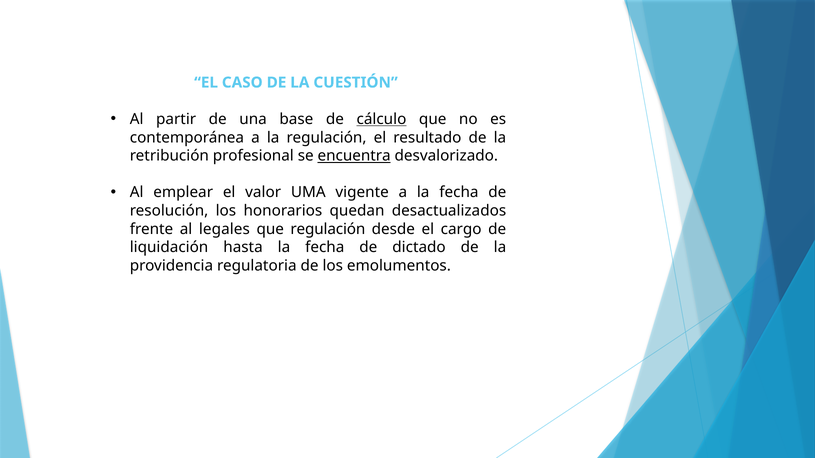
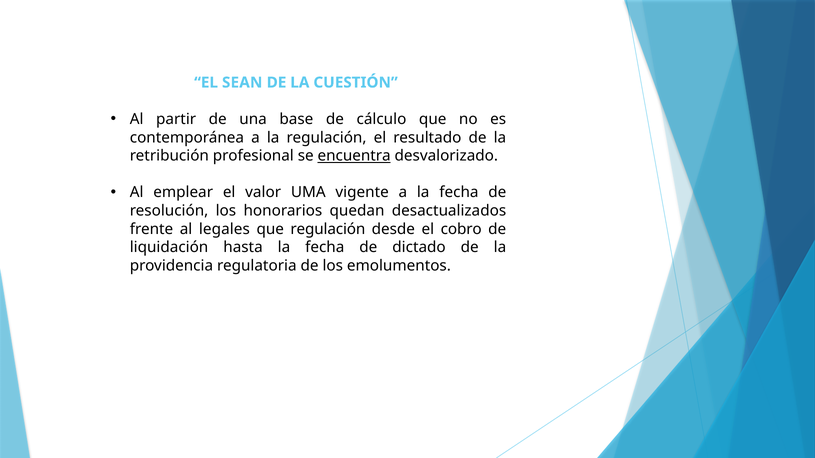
CASO: CASO -> SEAN (242, 83)
cálculo underline: present -> none (381, 119)
cargo: cargo -> cobro (461, 229)
